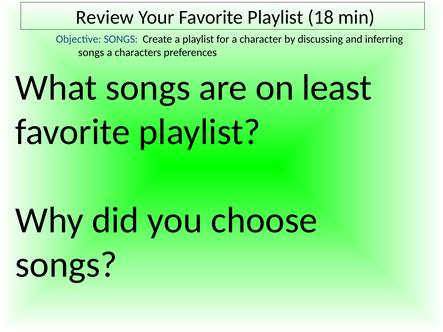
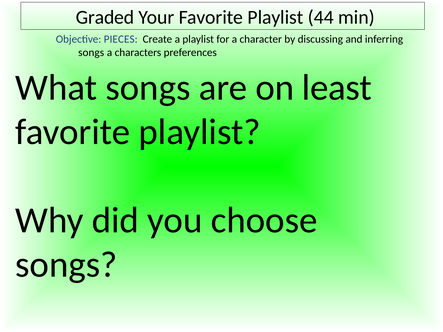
Review: Review -> Graded (105, 17)
18: 18 -> 44 (321, 17)
Objective SONGS: SONGS -> PIECES (121, 39)
